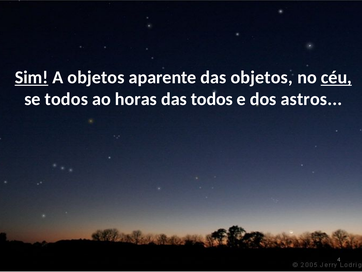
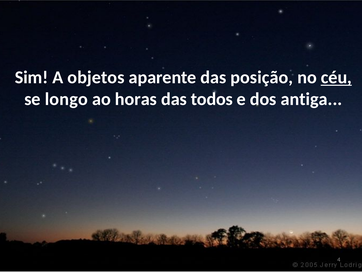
Sim underline: present -> none (32, 77)
das objetos: objetos -> posição (262, 77)
se todos: todos -> longo (66, 99)
astros: astros -> antiga (311, 99)
